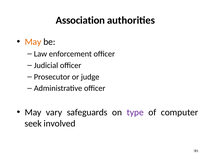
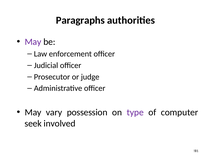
Association: Association -> Paragraphs (80, 20)
May colour: orange -> purple (33, 42)
safeguards: safeguards -> possession (87, 112)
